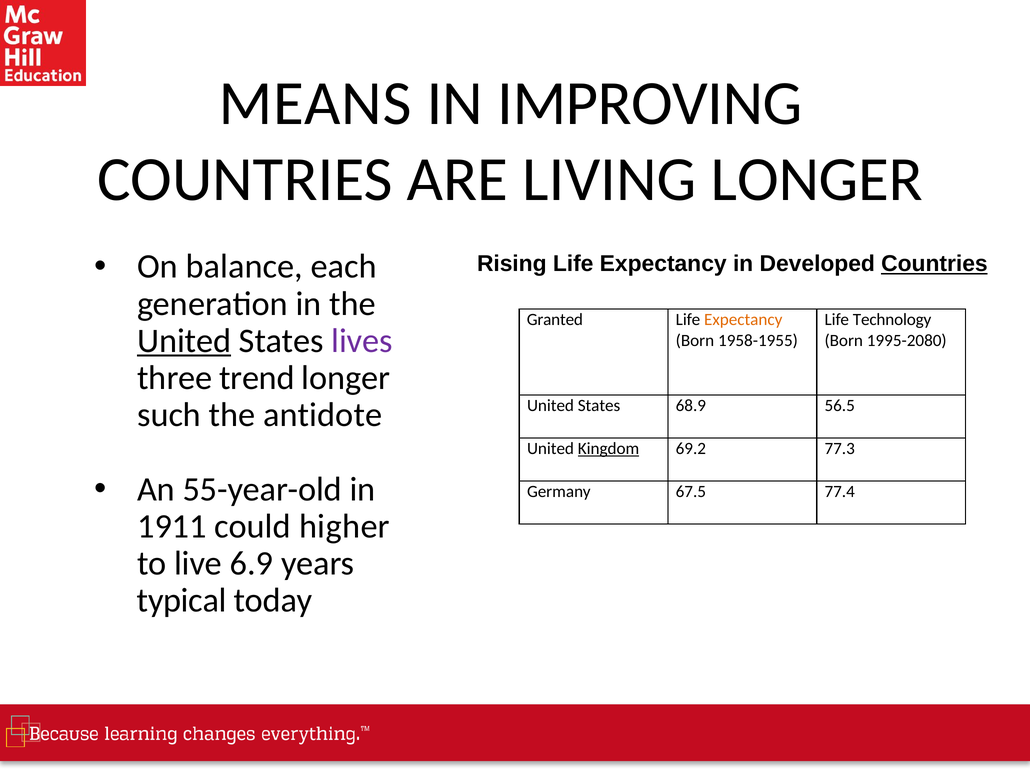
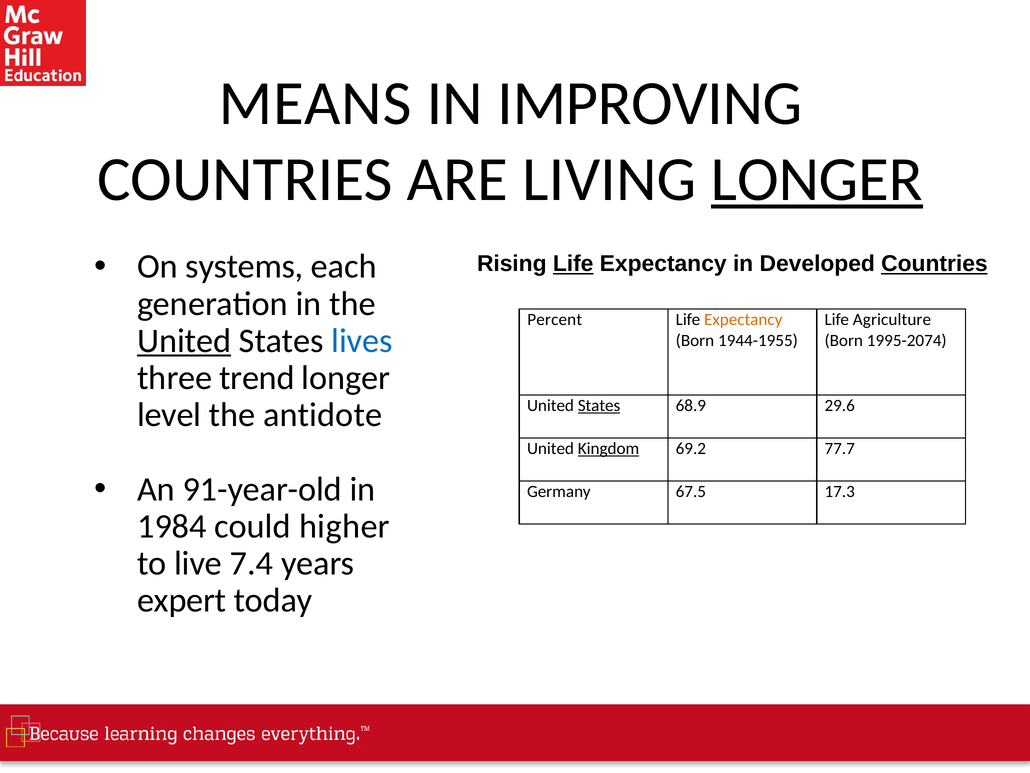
LONGER underline: none -> present (817, 179)
balance: balance -> systems (244, 266)
Life underline: none -> present (573, 264)
Granted: Granted -> Percent (555, 319)
Technology: Technology -> Agriculture (892, 319)
lives colour: purple -> blue (362, 341)
1958-1955: 1958-1955 -> 1944-1955 (758, 340)
1995-2080: 1995-2080 -> 1995-2074 (907, 340)
States underline: none -> present (599, 405)
56.5: 56.5 -> 29.6 (840, 405)
such: such -> level (169, 415)
77.3: 77.3 -> 77.7 (840, 448)
55-year-old: 55-year-old -> 91-year-old (262, 489)
77.4: 77.4 -> 17.3 (840, 491)
1911: 1911 -> 1984 (172, 526)
6.9: 6.9 -> 7.4 (251, 563)
typical: typical -> expert (182, 600)
